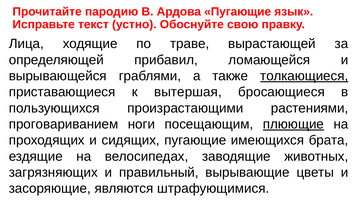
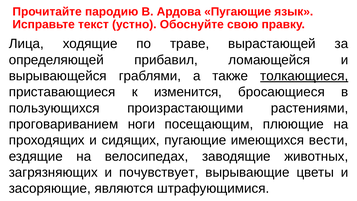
вытершая: вытершая -> изменится (188, 92)
плюющие underline: present -> none (293, 124)
брата: брата -> вести (328, 140)
правильный: правильный -> почувствует (159, 172)
